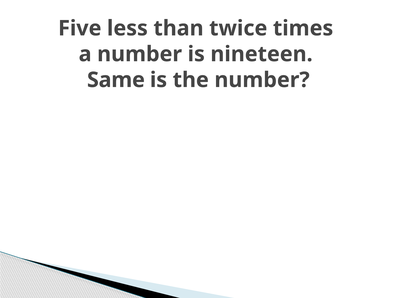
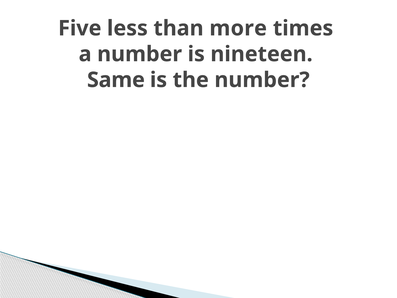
twice: twice -> more (238, 28)
